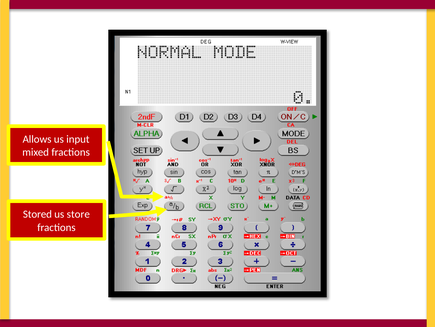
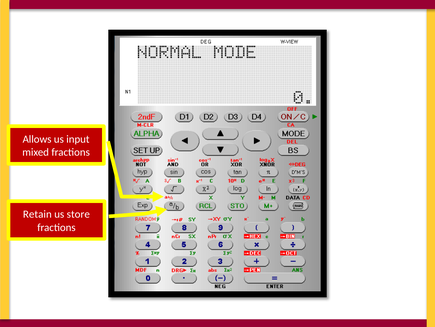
Stored: Stored -> Retain (37, 214)
